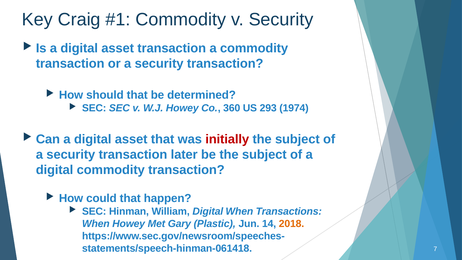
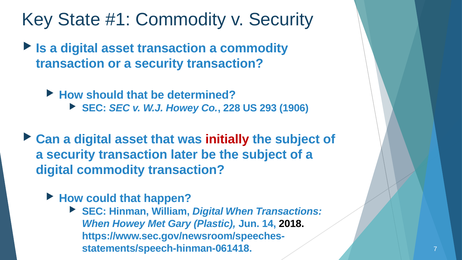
Craig: Craig -> State (79, 20)
360: 360 -> 228 (232, 108)
1974: 1974 -> 1906 (294, 108)
2018 colour: orange -> black (292, 224)
